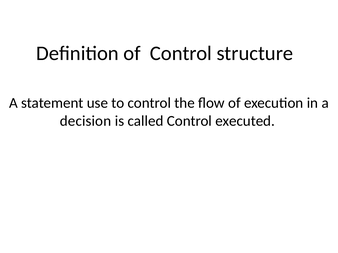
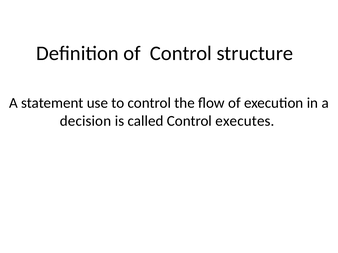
executed: executed -> executes (245, 121)
